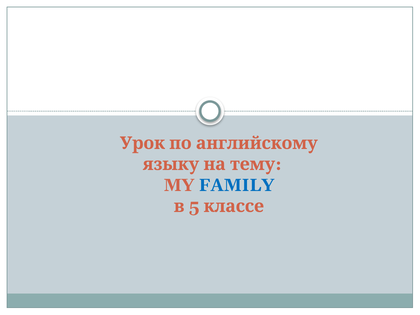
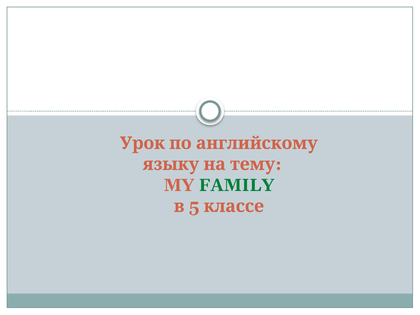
FAMILY colour: blue -> green (236, 185)
